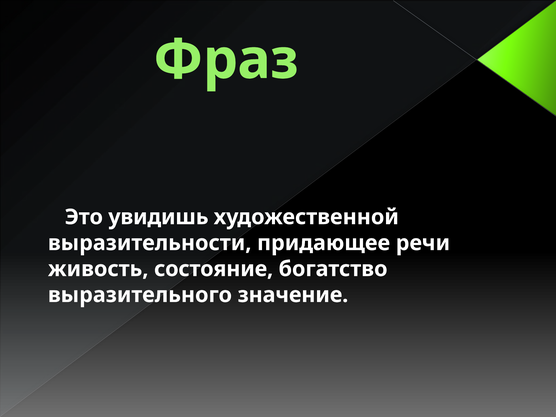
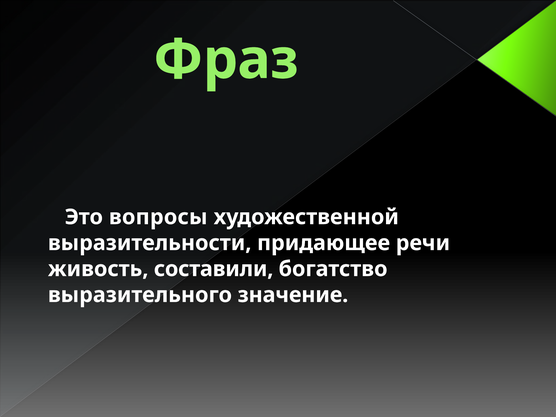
увидишь: увидишь -> вопросы (158, 217)
состояние: состояние -> составили (214, 269)
